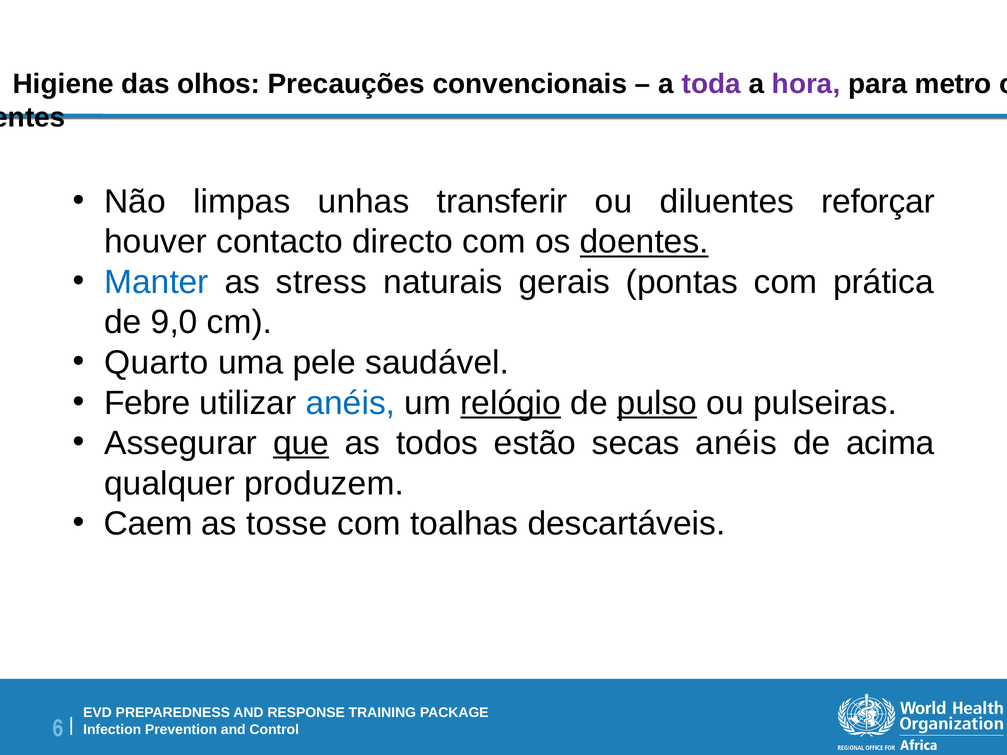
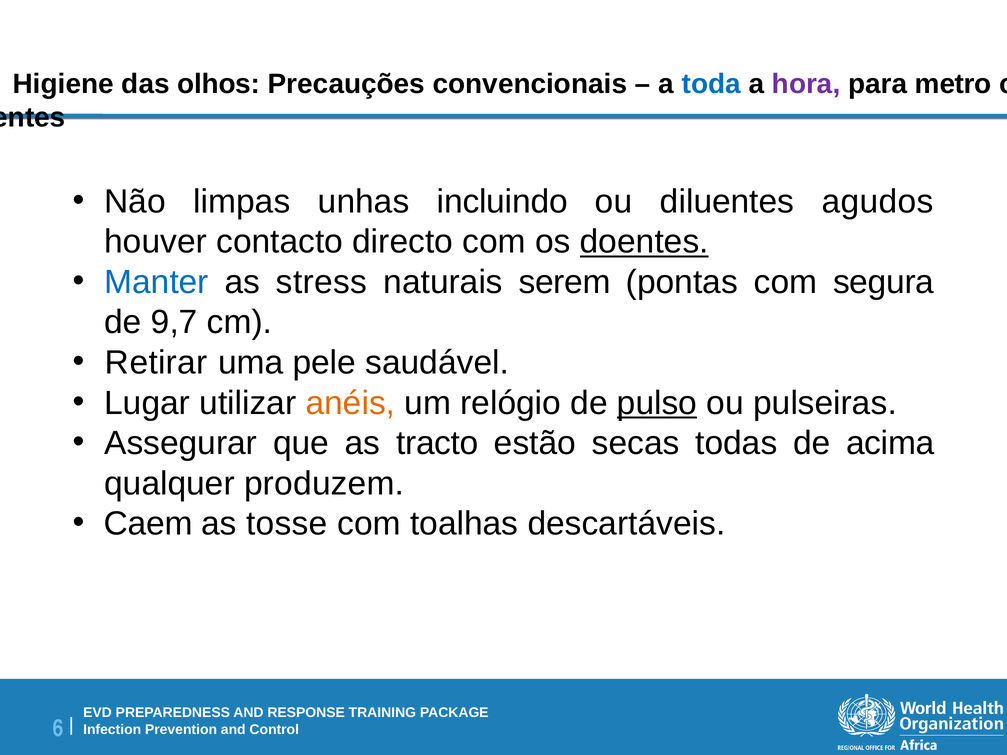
toda colour: purple -> blue (711, 84)
transferir: transferir -> incluindo (502, 202)
reforçar: reforçar -> agudos (878, 202)
gerais: gerais -> serem (565, 282)
prática: prática -> segura (884, 282)
9,0: 9,0 -> 9,7 (174, 322)
Quarto: Quarto -> Retirar (156, 363)
Febre: Febre -> Lugar (147, 403)
anéis colour: blue -> orange (350, 403)
relógio underline: present -> none (511, 403)
que underline: present -> none (301, 443)
todos: todos -> tracto (437, 443)
secas anéis: anéis -> todas (736, 443)
